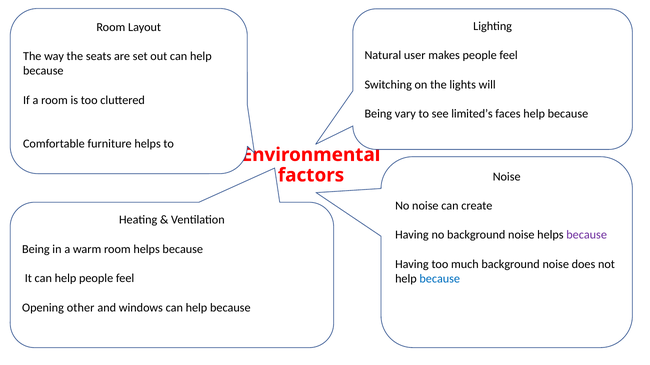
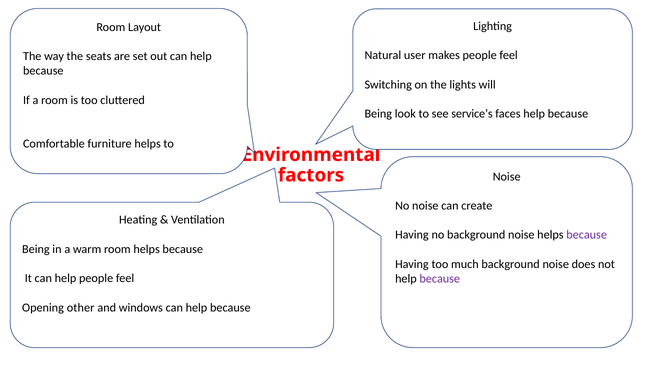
vary: vary -> look (405, 114)
limited’s: limited’s -> service’s (472, 114)
because colour: blue -> purple (440, 279)
